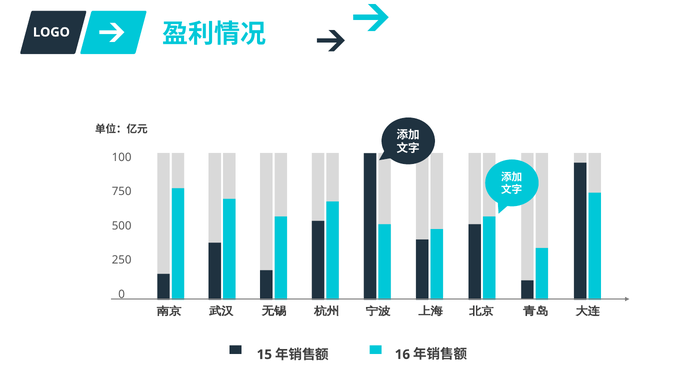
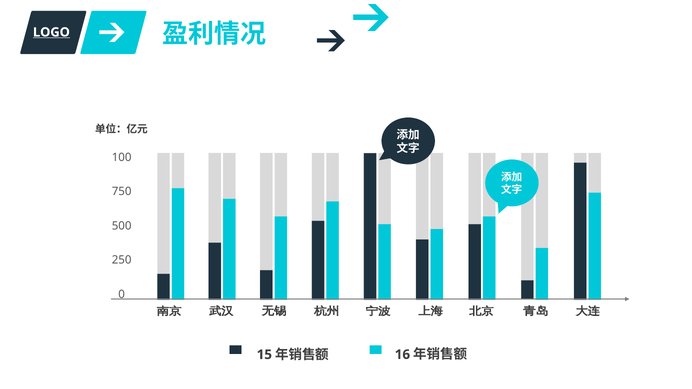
LOGO underline: none -> present (51, 32)
